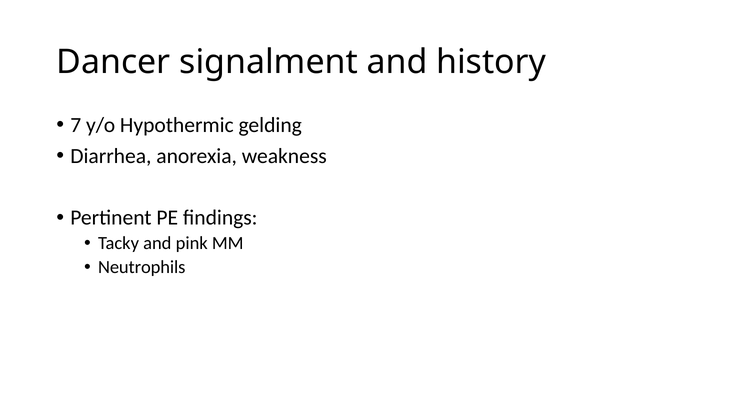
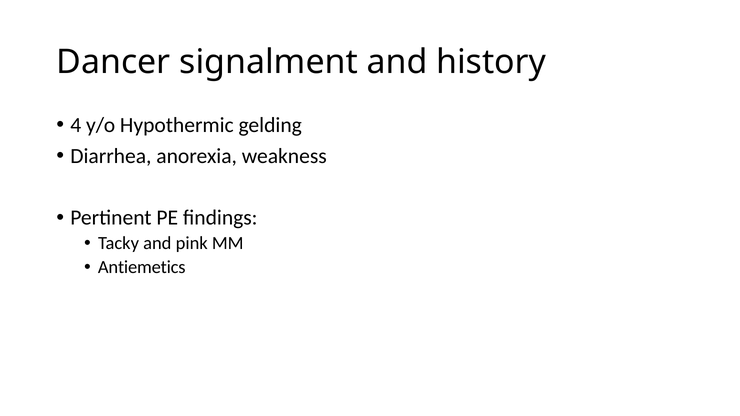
7: 7 -> 4 (76, 125)
Neutrophils: Neutrophils -> Antiemetics (142, 267)
